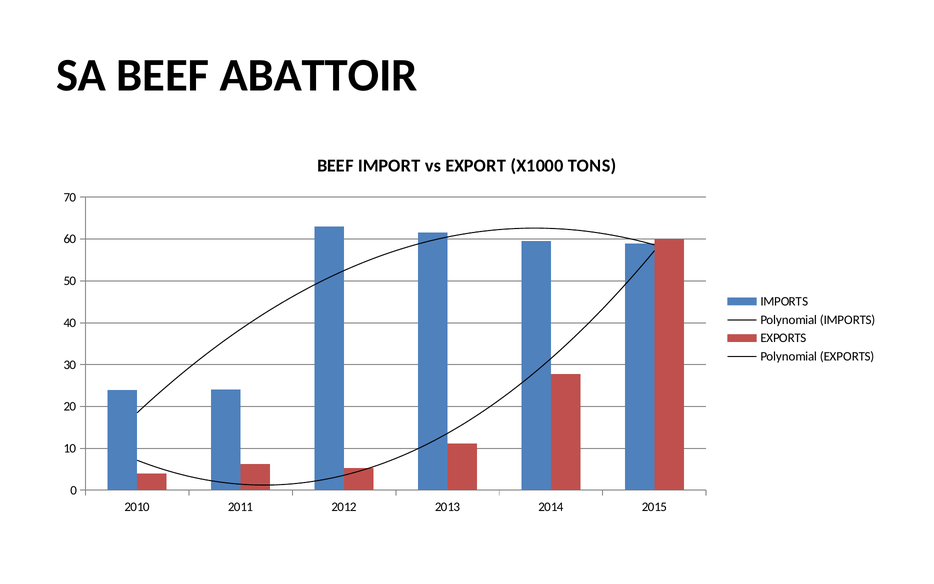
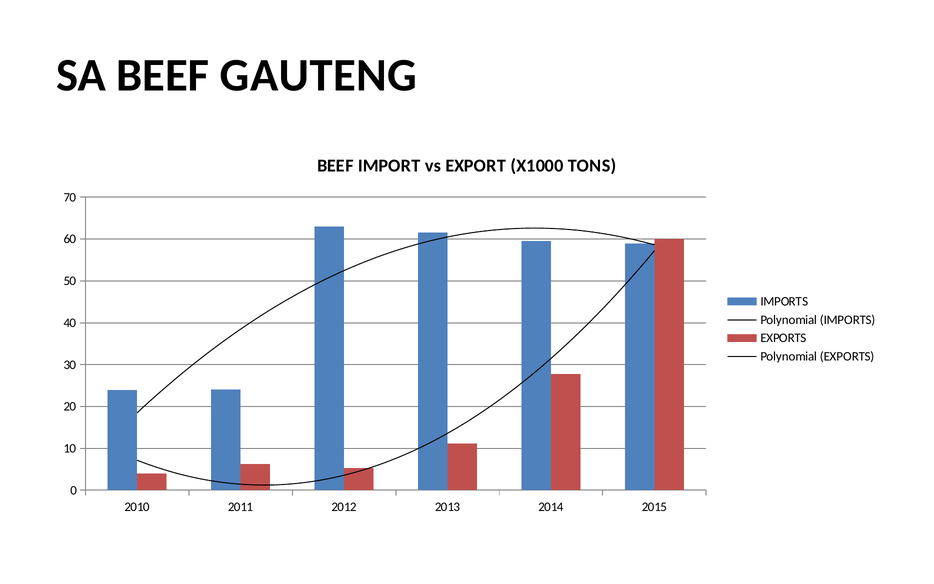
ABATTOIR: ABATTOIR -> GAUTENG (318, 75)
